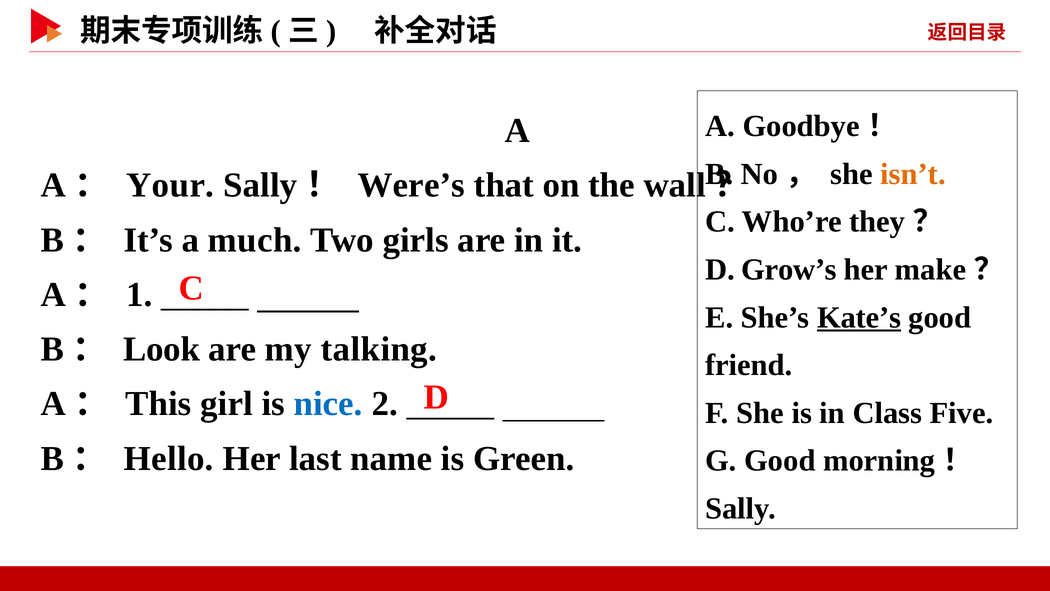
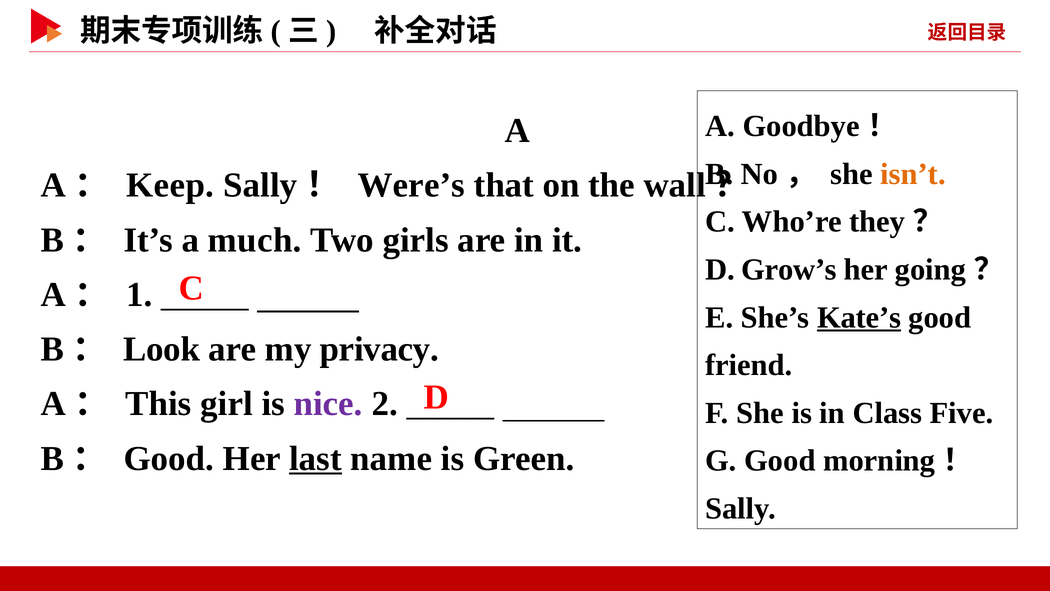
Your: Your -> Keep (170, 185)
make: make -> going (930, 269)
talking: talking -> privacy (379, 349)
nice colour: blue -> purple (328, 404)
Hello: Hello -> Good (169, 458)
last underline: none -> present (316, 458)
